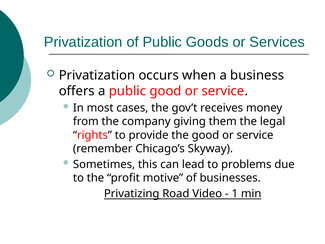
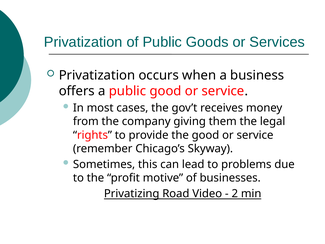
1: 1 -> 2 (235, 194)
